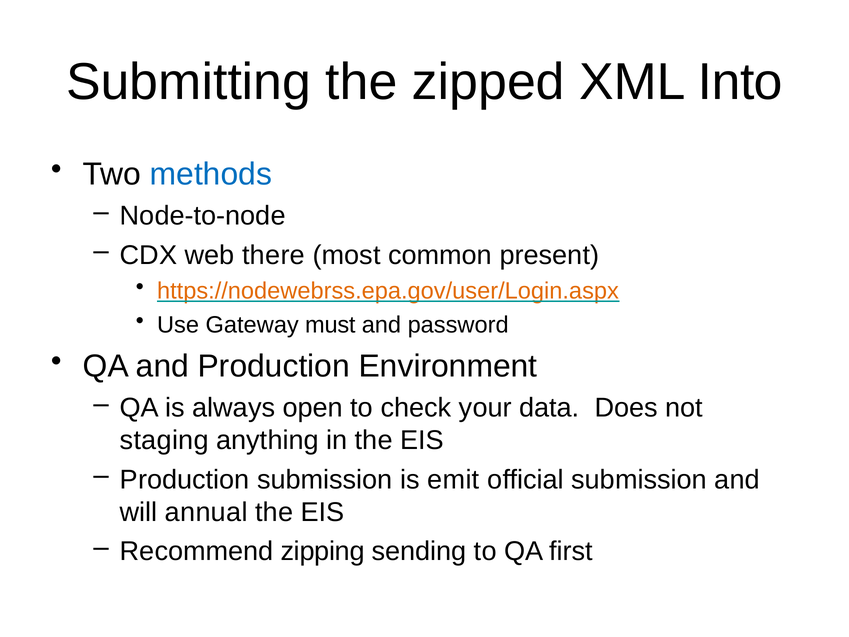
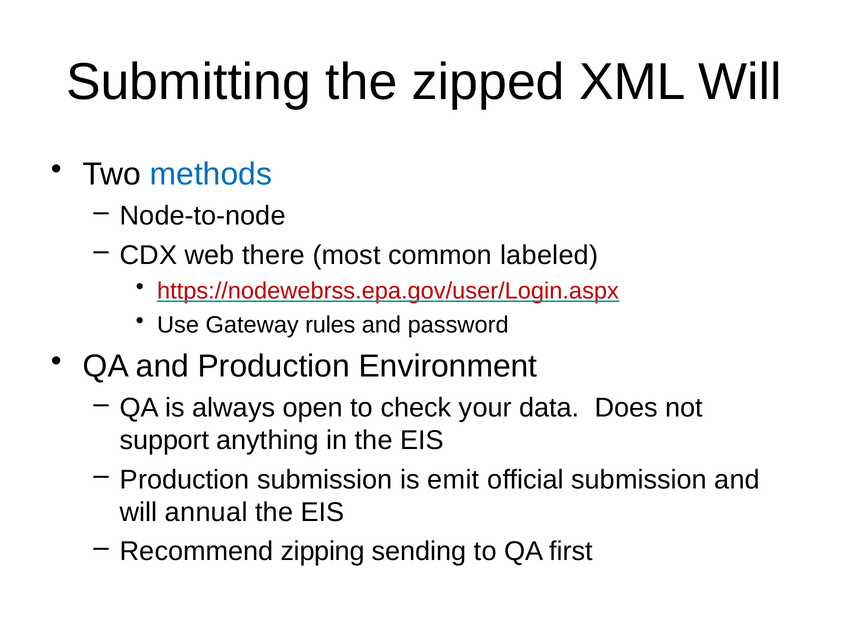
XML Into: Into -> Will (740, 82)
present: present -> labeled (549, 255)
https://nodewebrss.epa.gov/user/Login.aspx colour: orange -> red (388, 291)
must: must -> rules (330, 325)
staging: staging -> support (164, 440)
